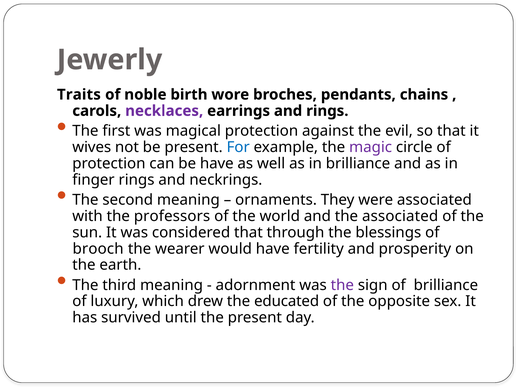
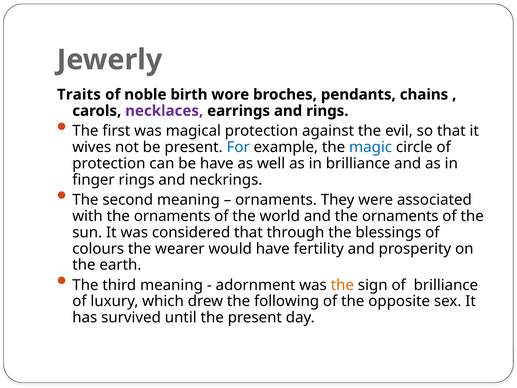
magic colour: purple -> blue (371, 147)
with the professors: professors -> ornaments (172, 216)
and the associated: associated -> ornaments (400, 216)
brooch: brooch -> colours (98, 249)
the colour: purple -> orange (342, 285)
educated: educated -> following (287, 301)
